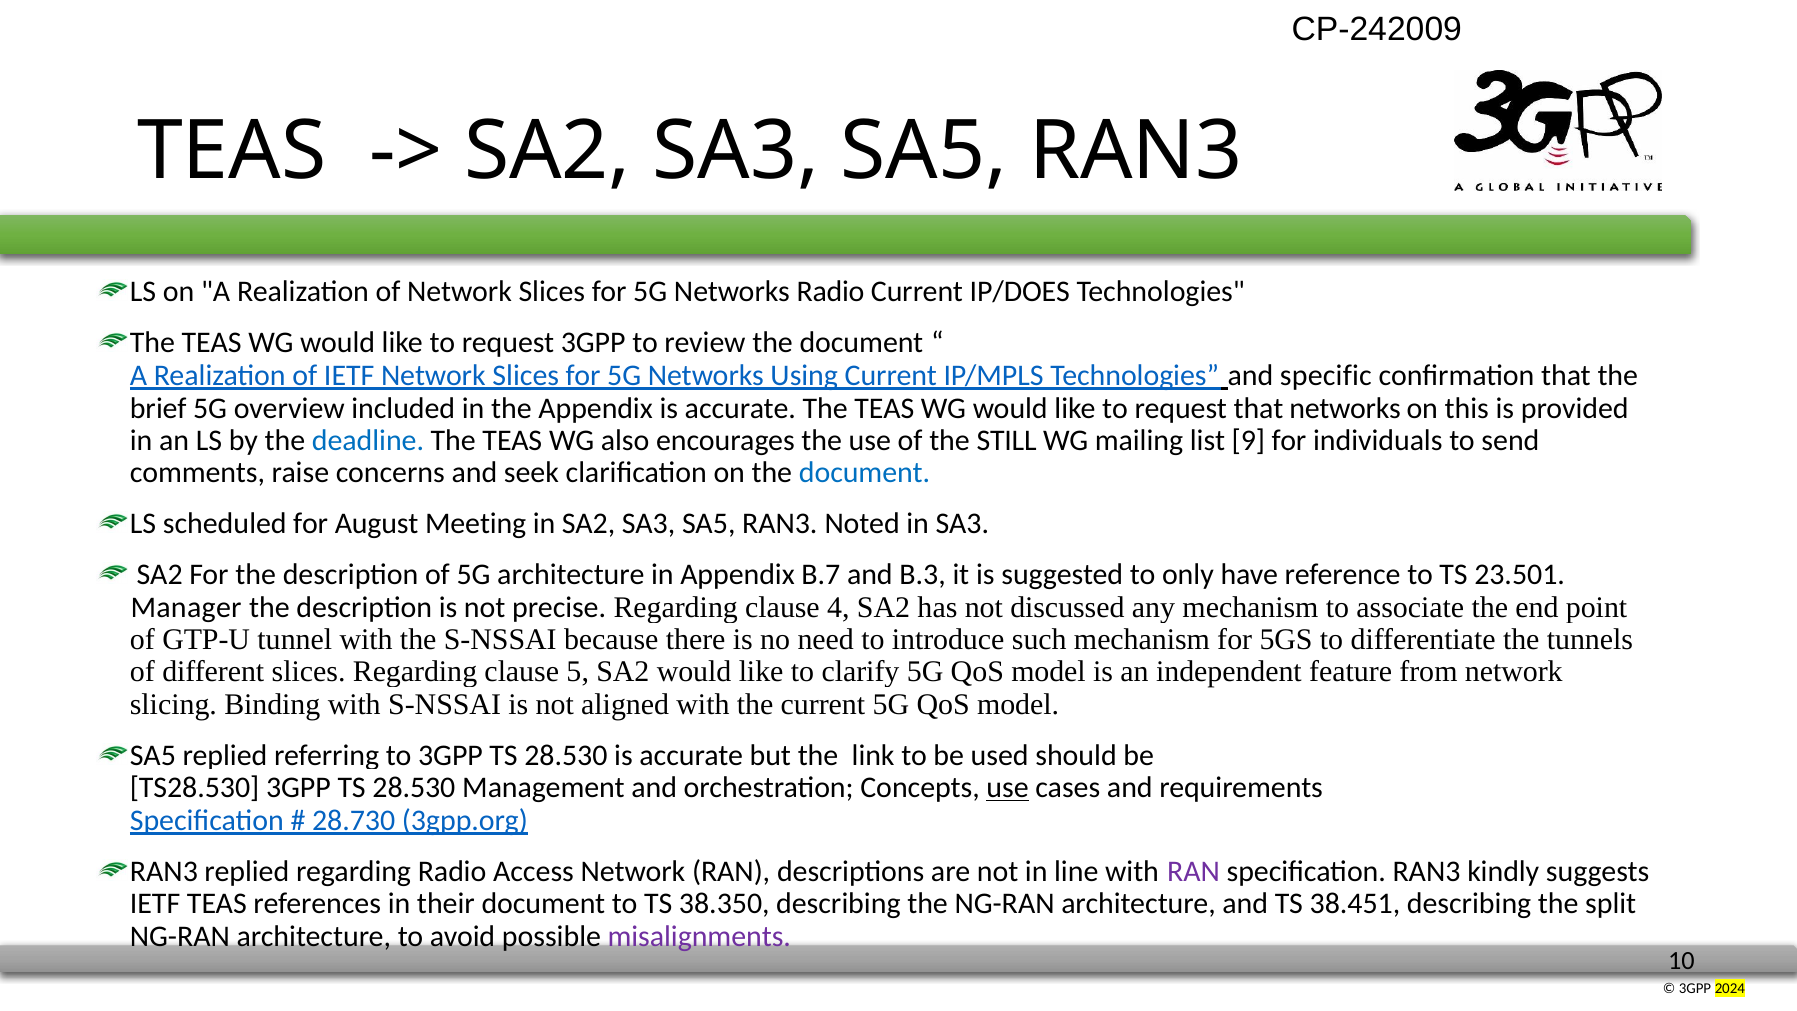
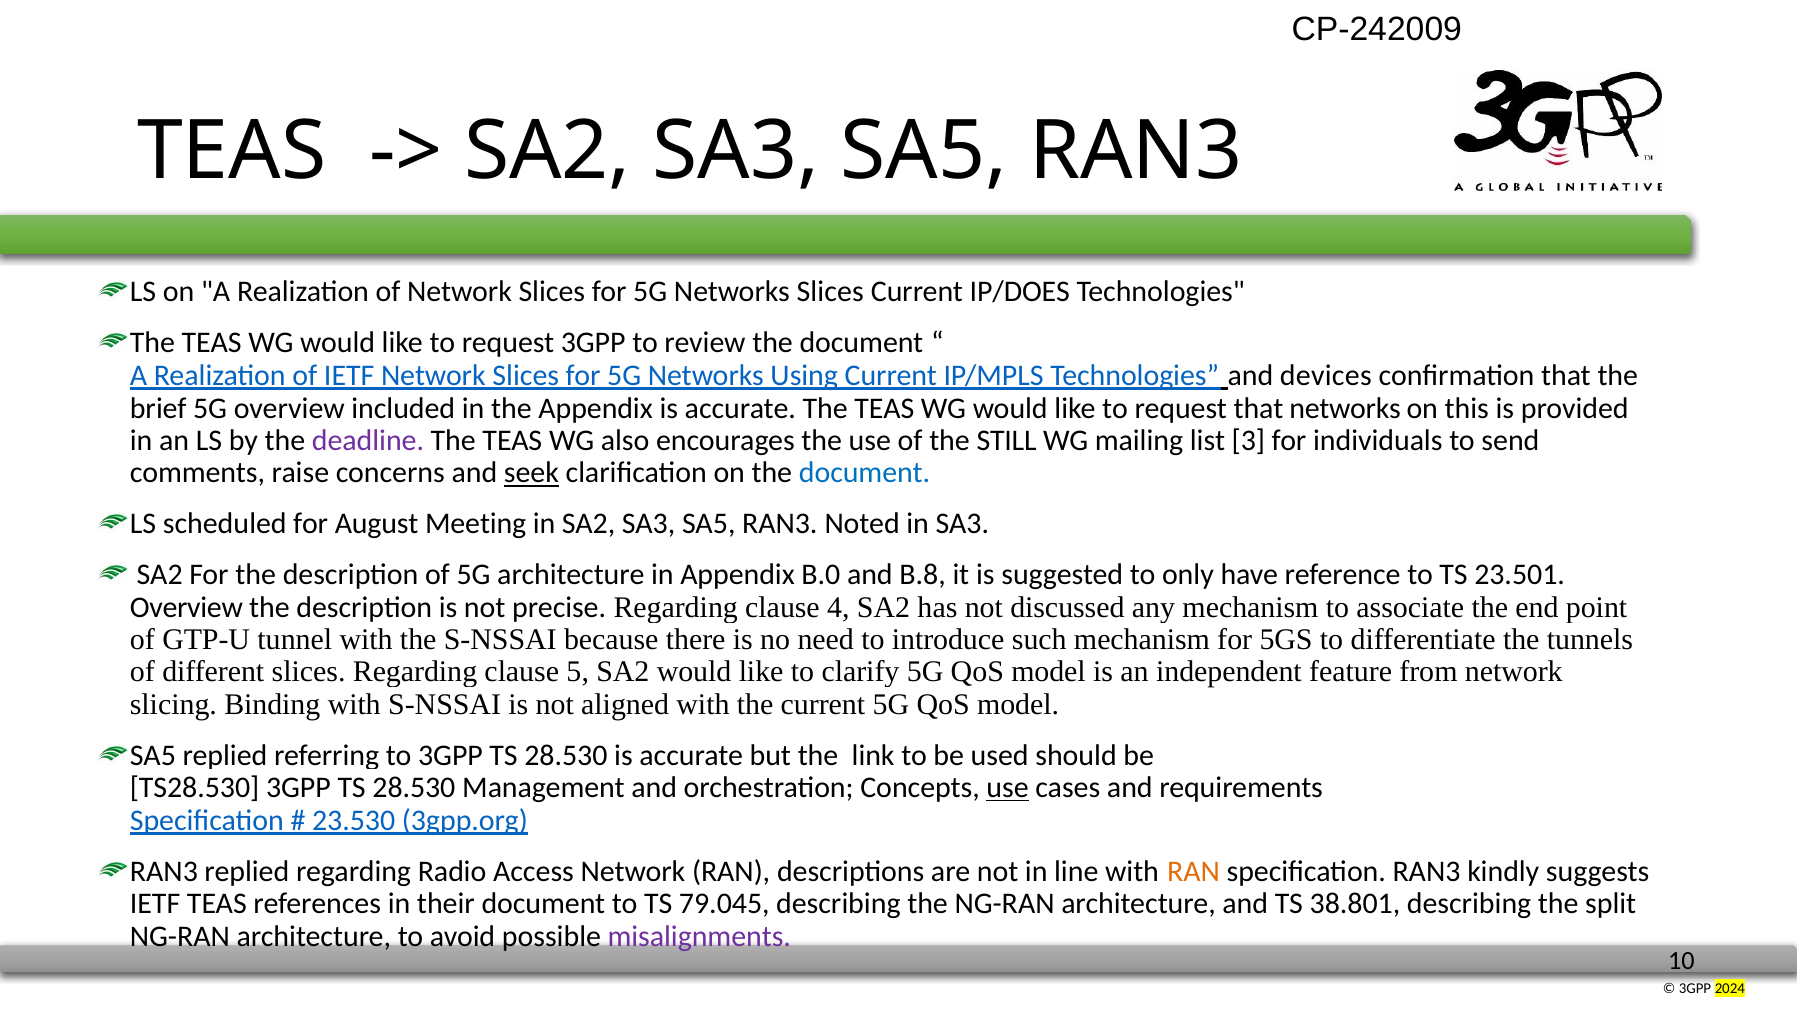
Networks Radio: Radio -> Slices (830, 292)
specific: specific -> devices (1326, 376)
deadline colour: blue -> purple (368, 440)
9: 9 -> 3 (1248, 440)
seek underline: none -> present (531, 473)
B.7: B.7 -> B.0 (821, 575)
B.3: B.3 -> B.8 (923, 575)
Manager: Manager -> Overview (186, 607)
28.730: 28.730 -> 23.530 (354, 820)
RAN colour: purple -> orange (1194, 871)
38.350: 38.350 -> 79.045 (724, 904)
38.451: 38.451 -> 38.801 (1355, 904)
